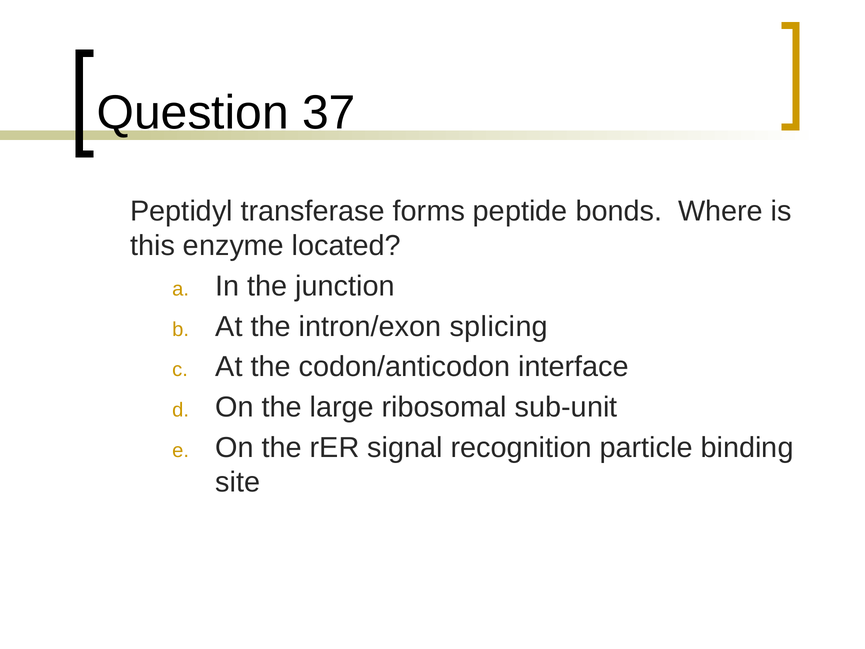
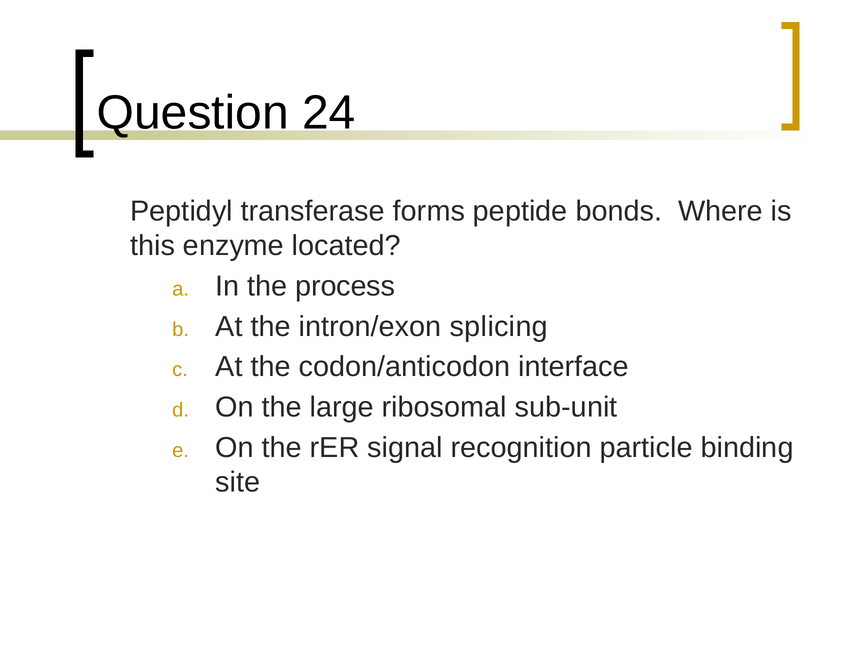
37: 37 -> 24 (329, 113)
junction: junction -> process (345, 286)
